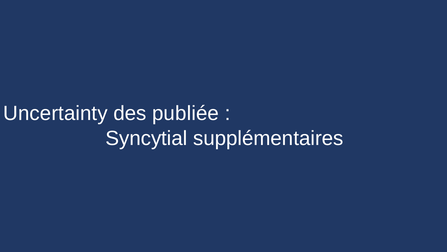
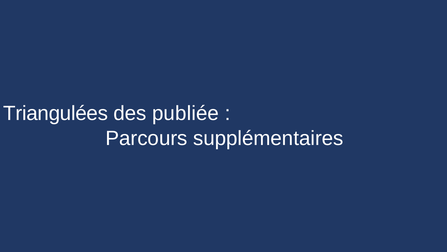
Uncertainty: Uncertainty -> Triangulées (56, 113)
Syncytial: Syncytial -> Parcours (146, 138)
